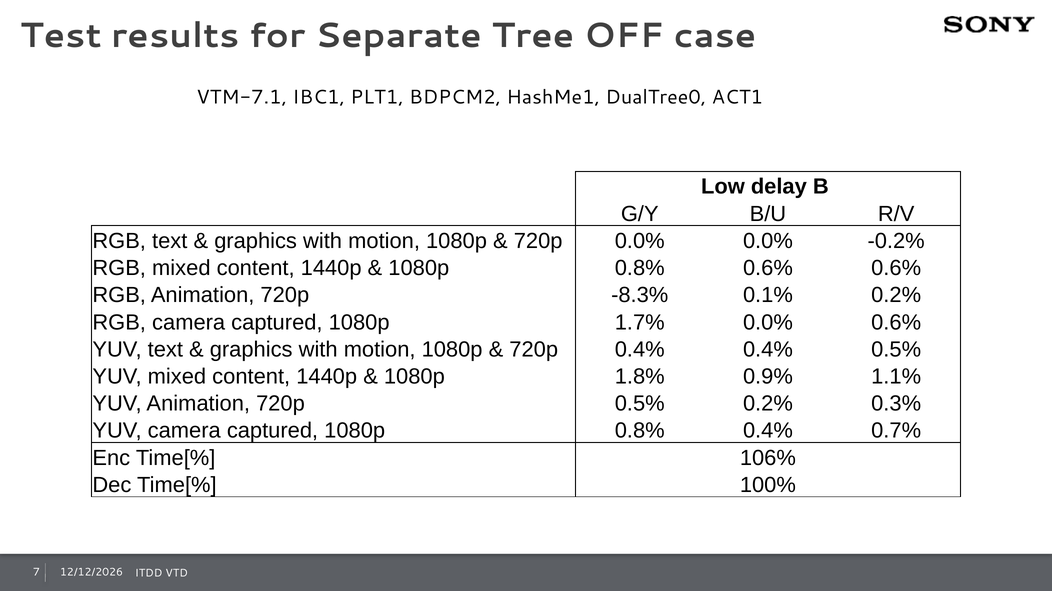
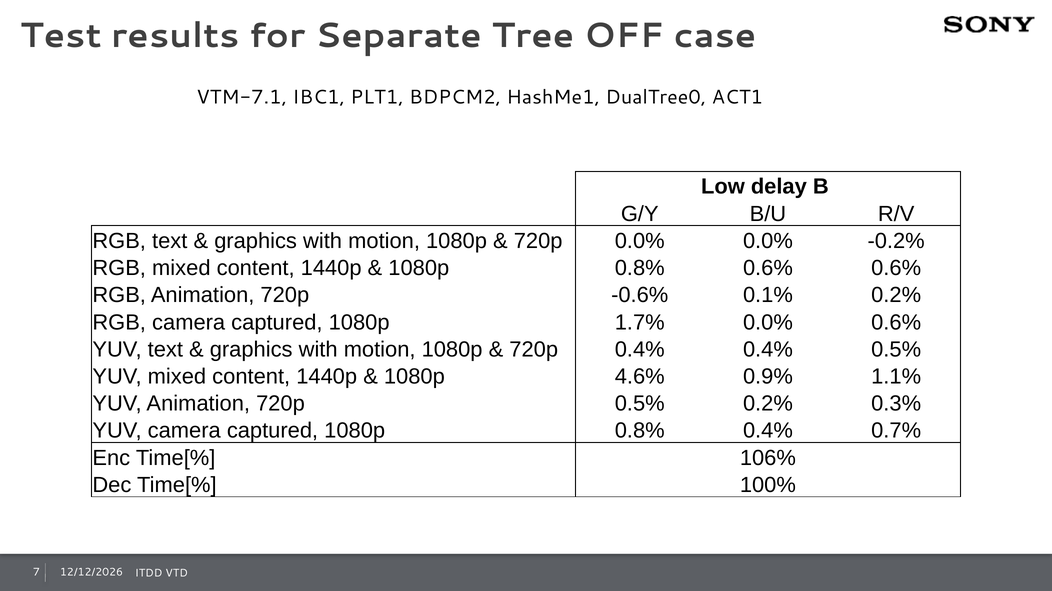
-8.3%: -8.3% -> -0.6% (640, 295)
1.8%: 1.8% -> 4.6% (640, 376)
